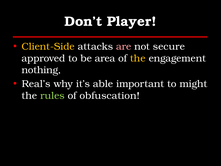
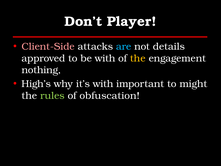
Client-Side colour: yellow -> pink (48, 46)
are colour: pink -> light blue (124, 46)
secure: secure -> details (169, 46)
be area: area -> with (105, 58)
Real’s: Real’s -> High’s (36, 84)
it’s able: able -> with (103, 84)
